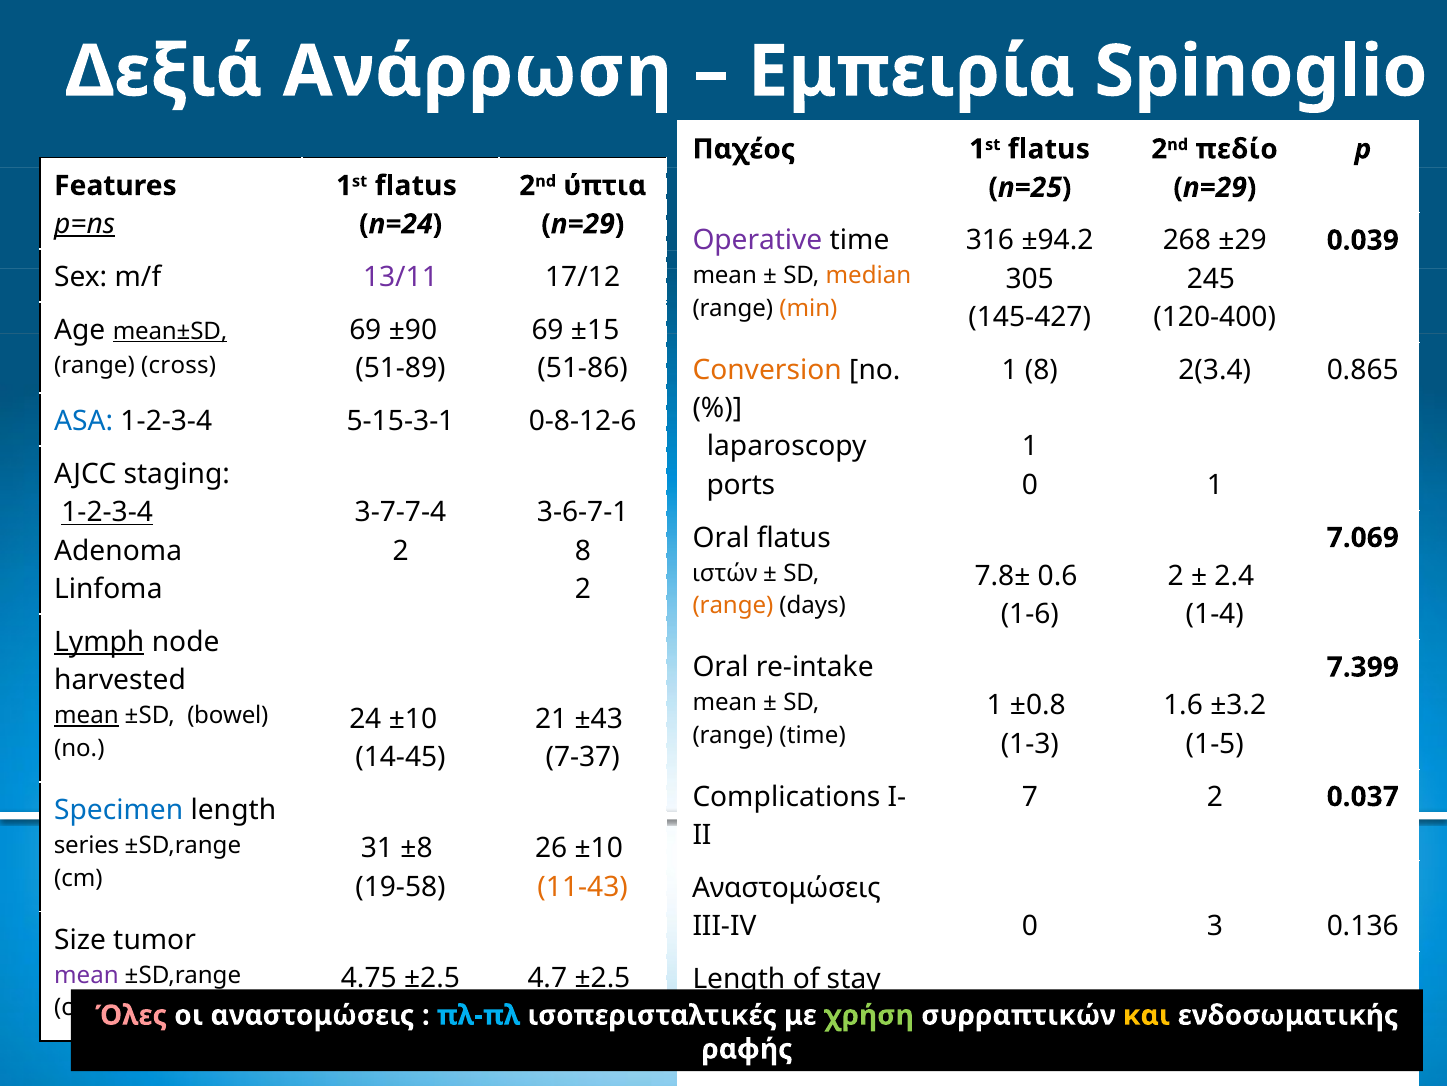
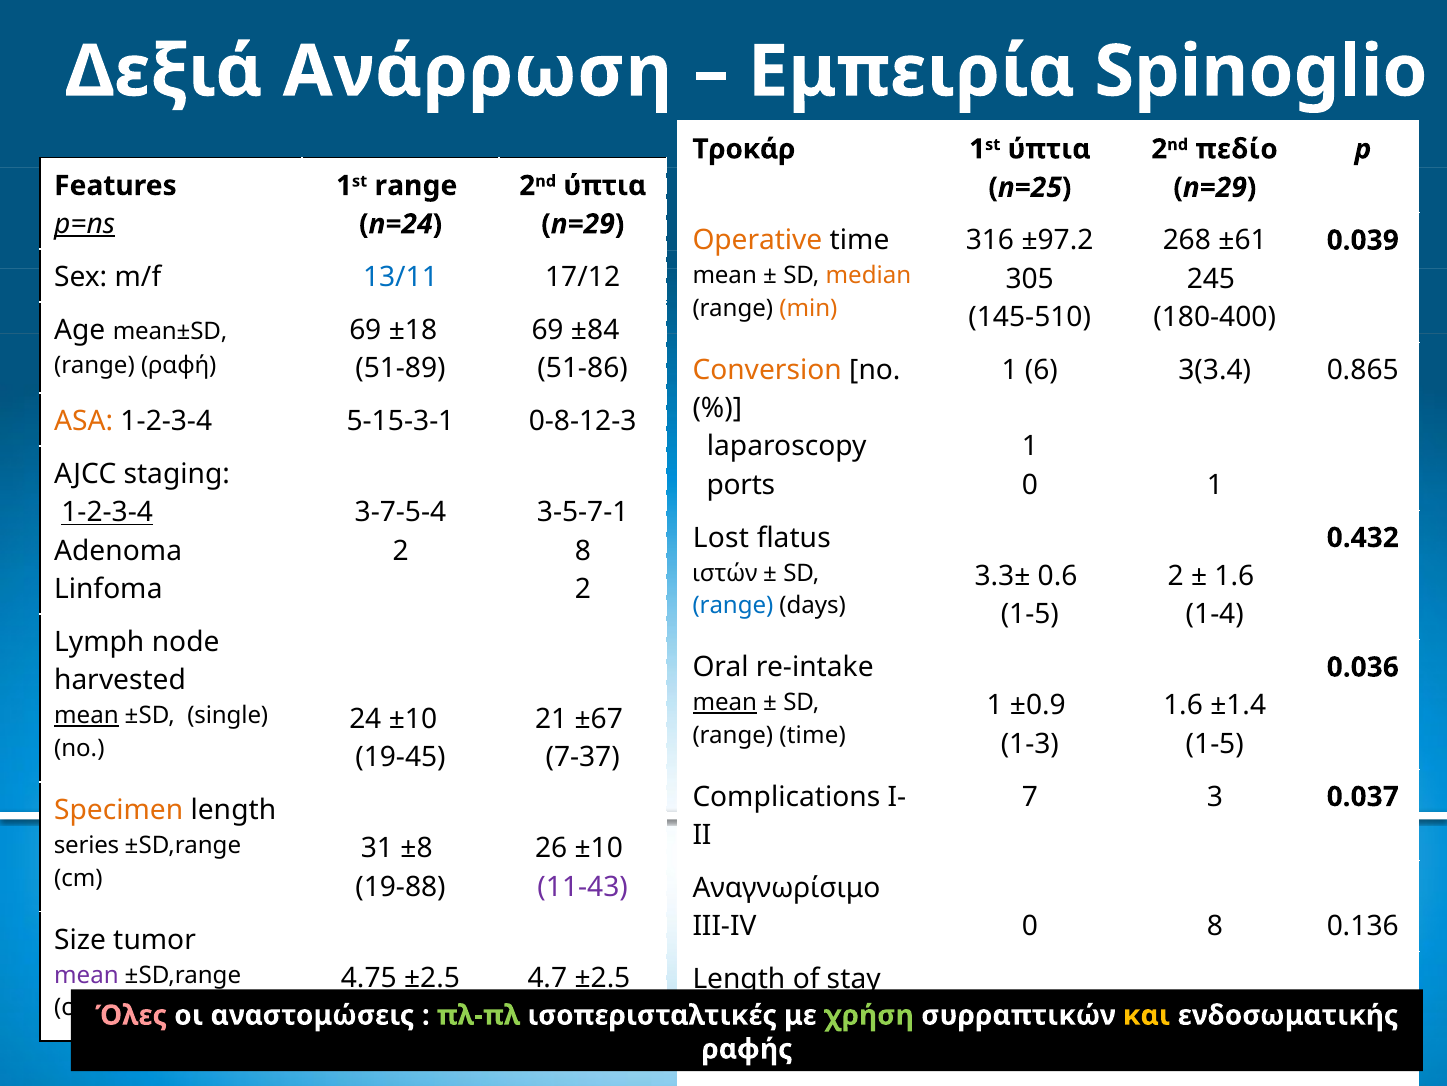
Παχέος: Παχέος -> Τροκάρ (744, 149)
flatus: flatus -> ύπτια (1049, 149)
flatus: flatus -> range (416, 186)
Operative colour: purple -> orange (757, 240)
±94.2: ±94.2 -> ±97.2 (1058, 240)
±29: ±29 -> ±61 (1243, 240)
13/11 colour: purple -> blue (400, 277)
145-427: 145-427 -> 145-510 (1030, 317)
120-400: 120-400 -> 180-400 (1215, 317)
mean±SD underline: present -> none (170, 331)
±90: ±90 -> ±18 (413, 330)
±15: ±15 -> ±84 (595, 330)
cross: cross -> ραφή (179, 365)
1 8: 8 -> 6 (1041, 370)
2(3.4: 2(3.4 -> 3(3.4 (1215, 370)
ASA colour: blue -> orange (84, 421)
0-8-12-6: 0-8-12-6 -> 0-8-12-3 (583, 421)
3-7-7-4: 3-7-7-4 -> 3-7-5-4 (400, 512)
3-6-7-1: 3-6-7-1 -> 3-5-7-1 (583, 512)
Oral: Oral -> Lost (721, 537)
7.069: 7.069 -> 0.432 (1363, 537)
7.8±: 7.8± -> 3.3± (1002, 576)
2.4: 2.4 -> 1.6 (1234, 576)
range colour: orange -> blue (733, 606)
1-6: 1-6 -> 1-5 (1030, 614)
Lymph underline: present -> none (99, 642)
7.399: 7.399 -> 0.036 (1363, 667)
mean underline: none -> present (725, 702)
±0.8: ±0.8 -> ±0.9 (1038, 705)
±3.2: ±3.2 -> ±1.4 (1238, 705)
bowel: bowel -> single (228, 715)
±43: ±43 -> ±67 (599, 718)
14-45: 14-45 -> 19-45 (400, 757)
7 2: 2 -> 3 (1215, 796)
Specimen colour: blue -> orange (119, 810)
19-58: 19-58 -> 19-88 (400, 886)
11-43 colour: orange -> purple (583, 886)
Αναστομώσεις: Αναστομώσεις -> Αναγνωρίσιμο (786, 887)
0 3: 3 -> 8 (1215, 926)
πλ-πλ colour: light blue -> light green (478, 1015)
